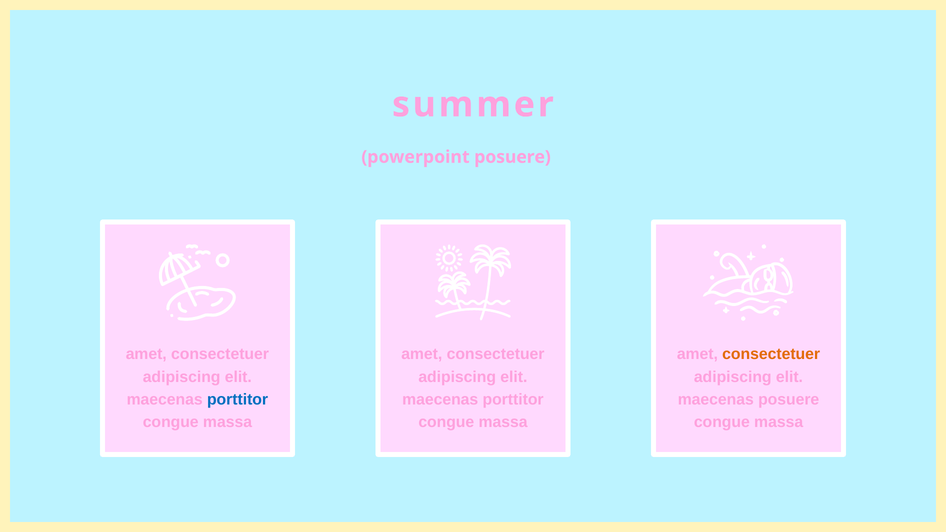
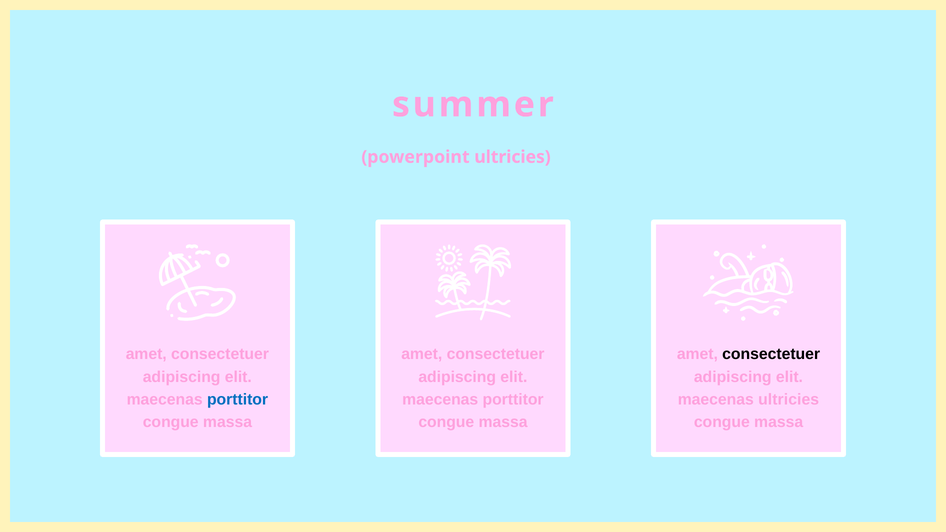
powerpoint posuere: posuere -> ultricies (513, 157)
consectetuer colour: orange -> black (771, 354)
maecenas posuere: posuere -> ultricies (789, 400)
